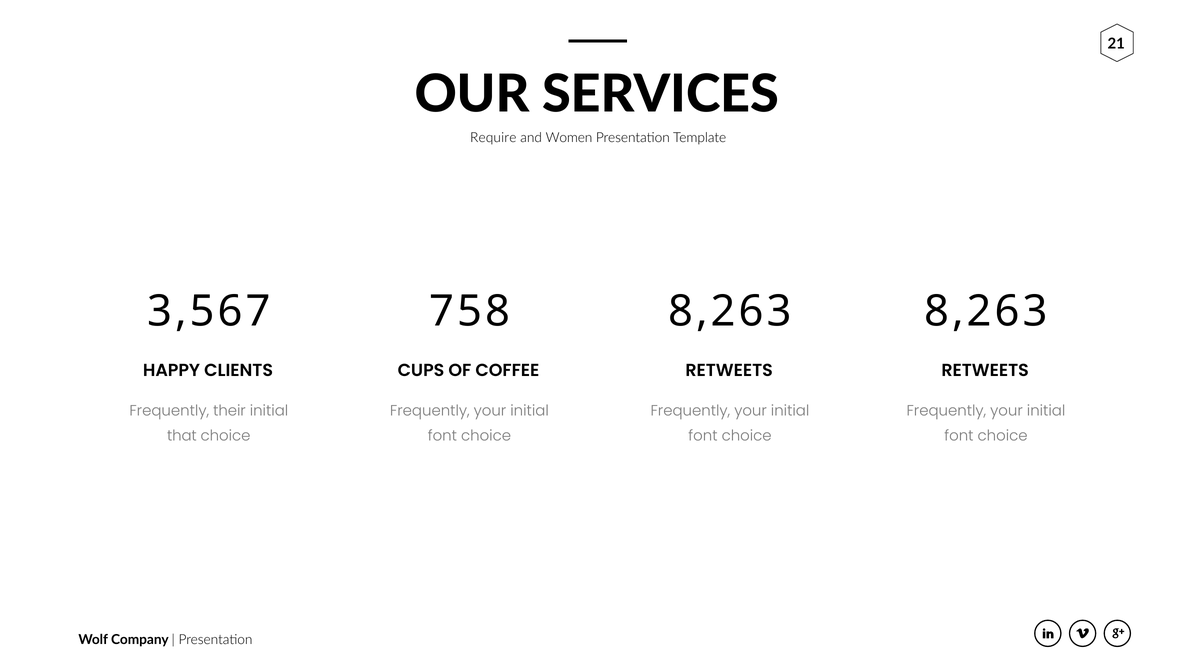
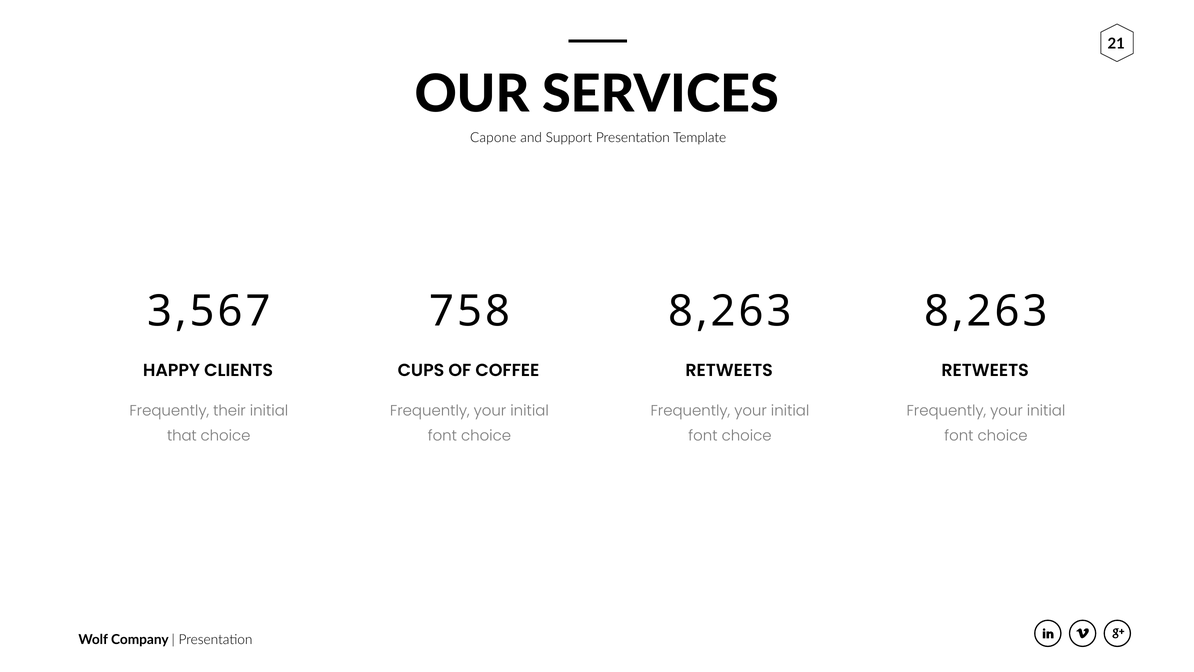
Require: Require -> Capone (493, 138)
Women: Women -> Support (569, 138)
